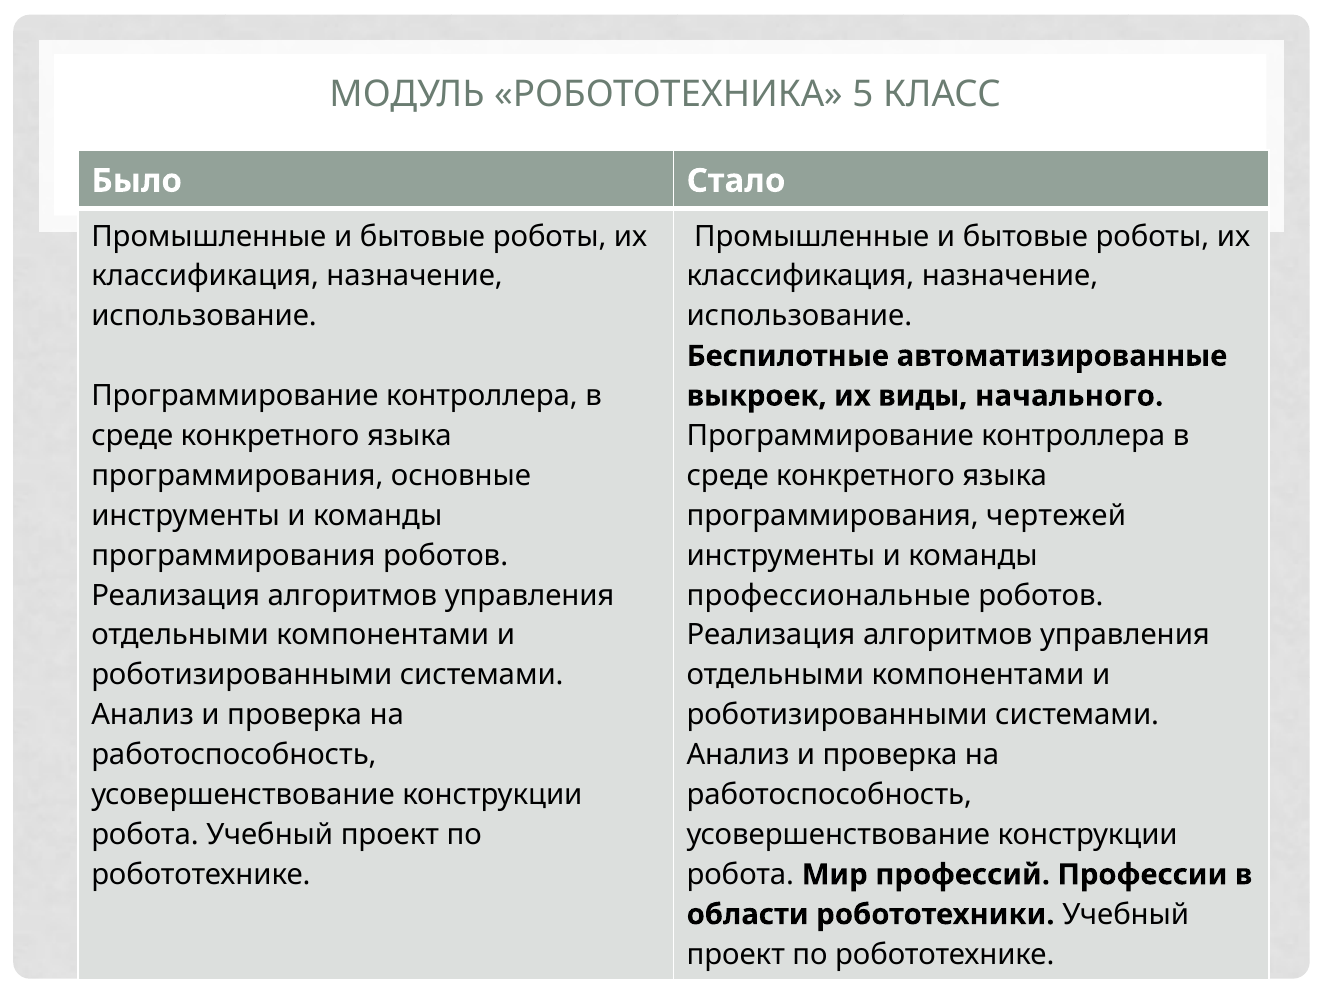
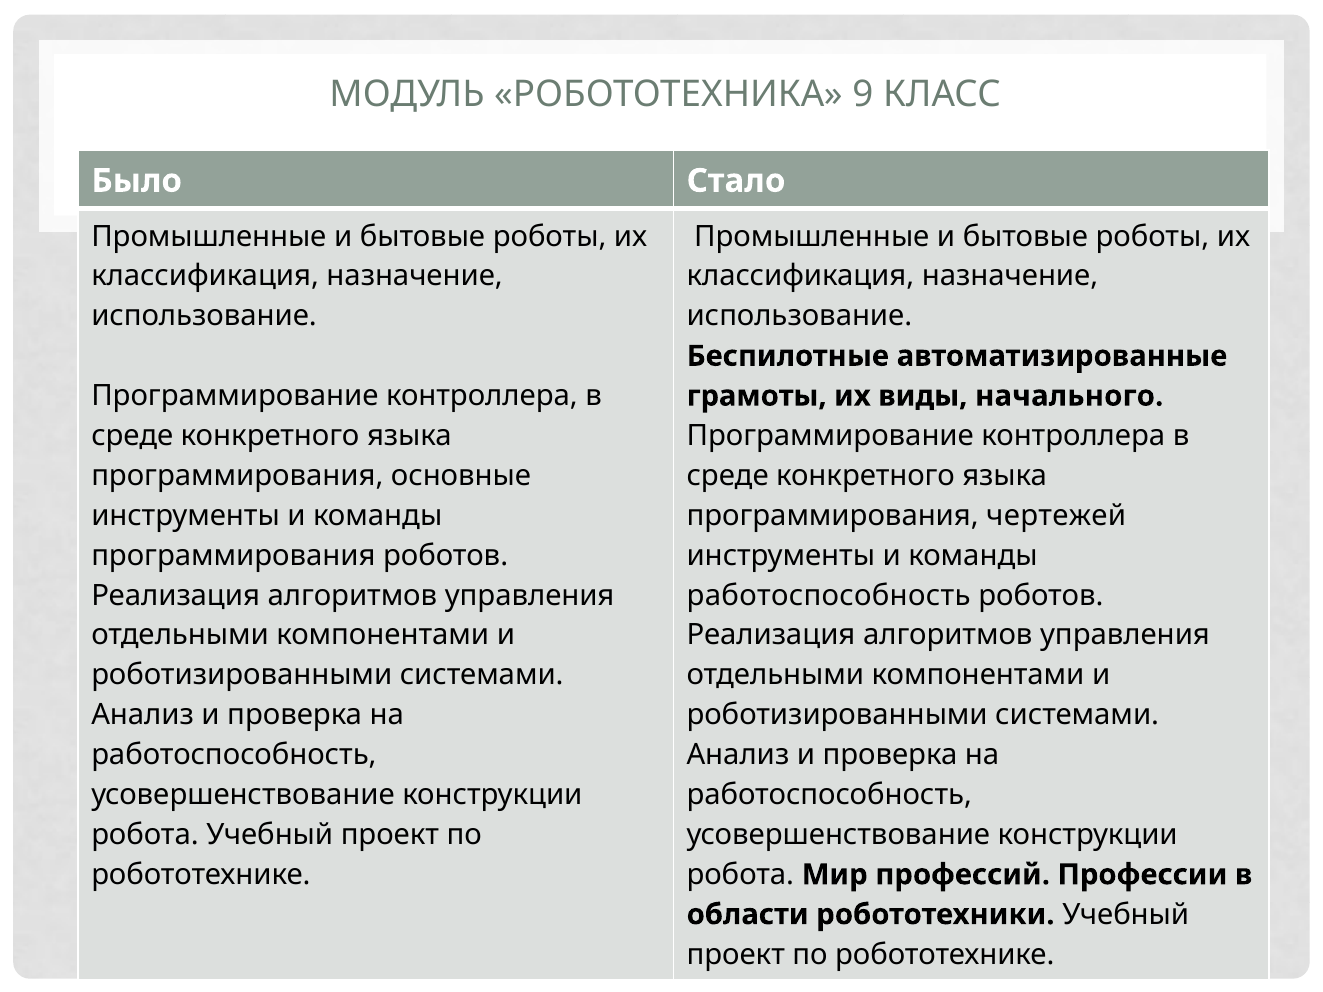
5: 5 -> 9 (863, 95)
выкроек: выкроек -> грамоты (757, 396)
профессиональные: профессиональные -> работоспособность (829, 596)
